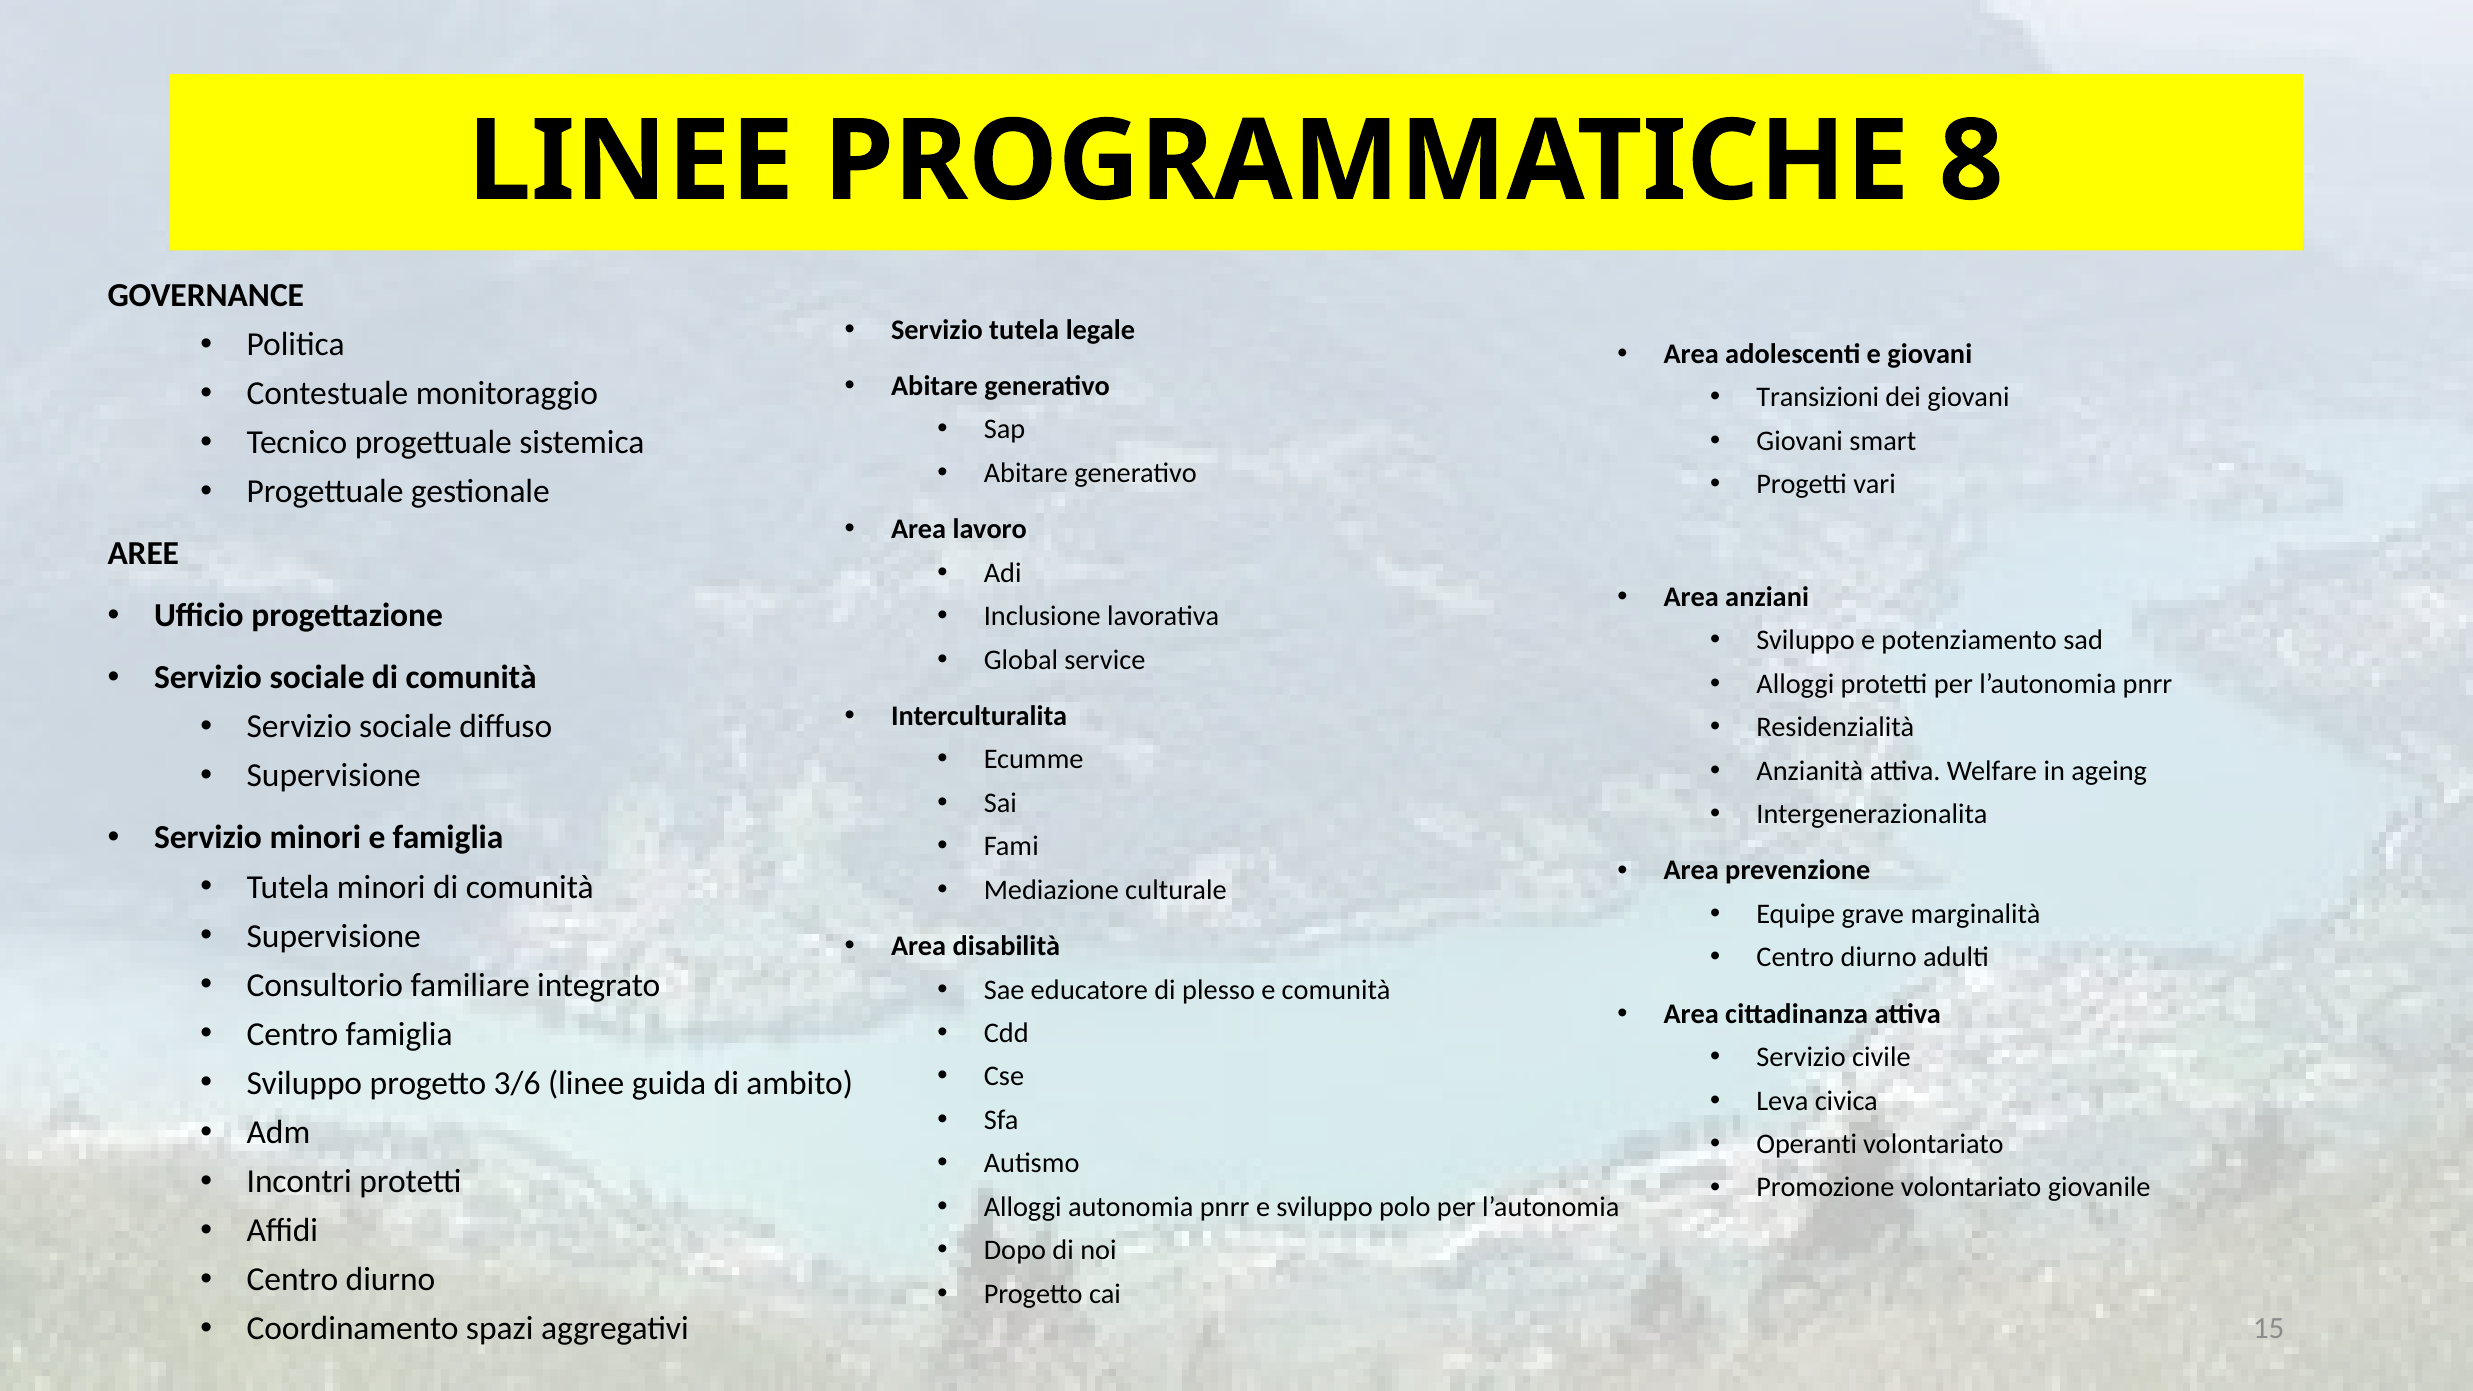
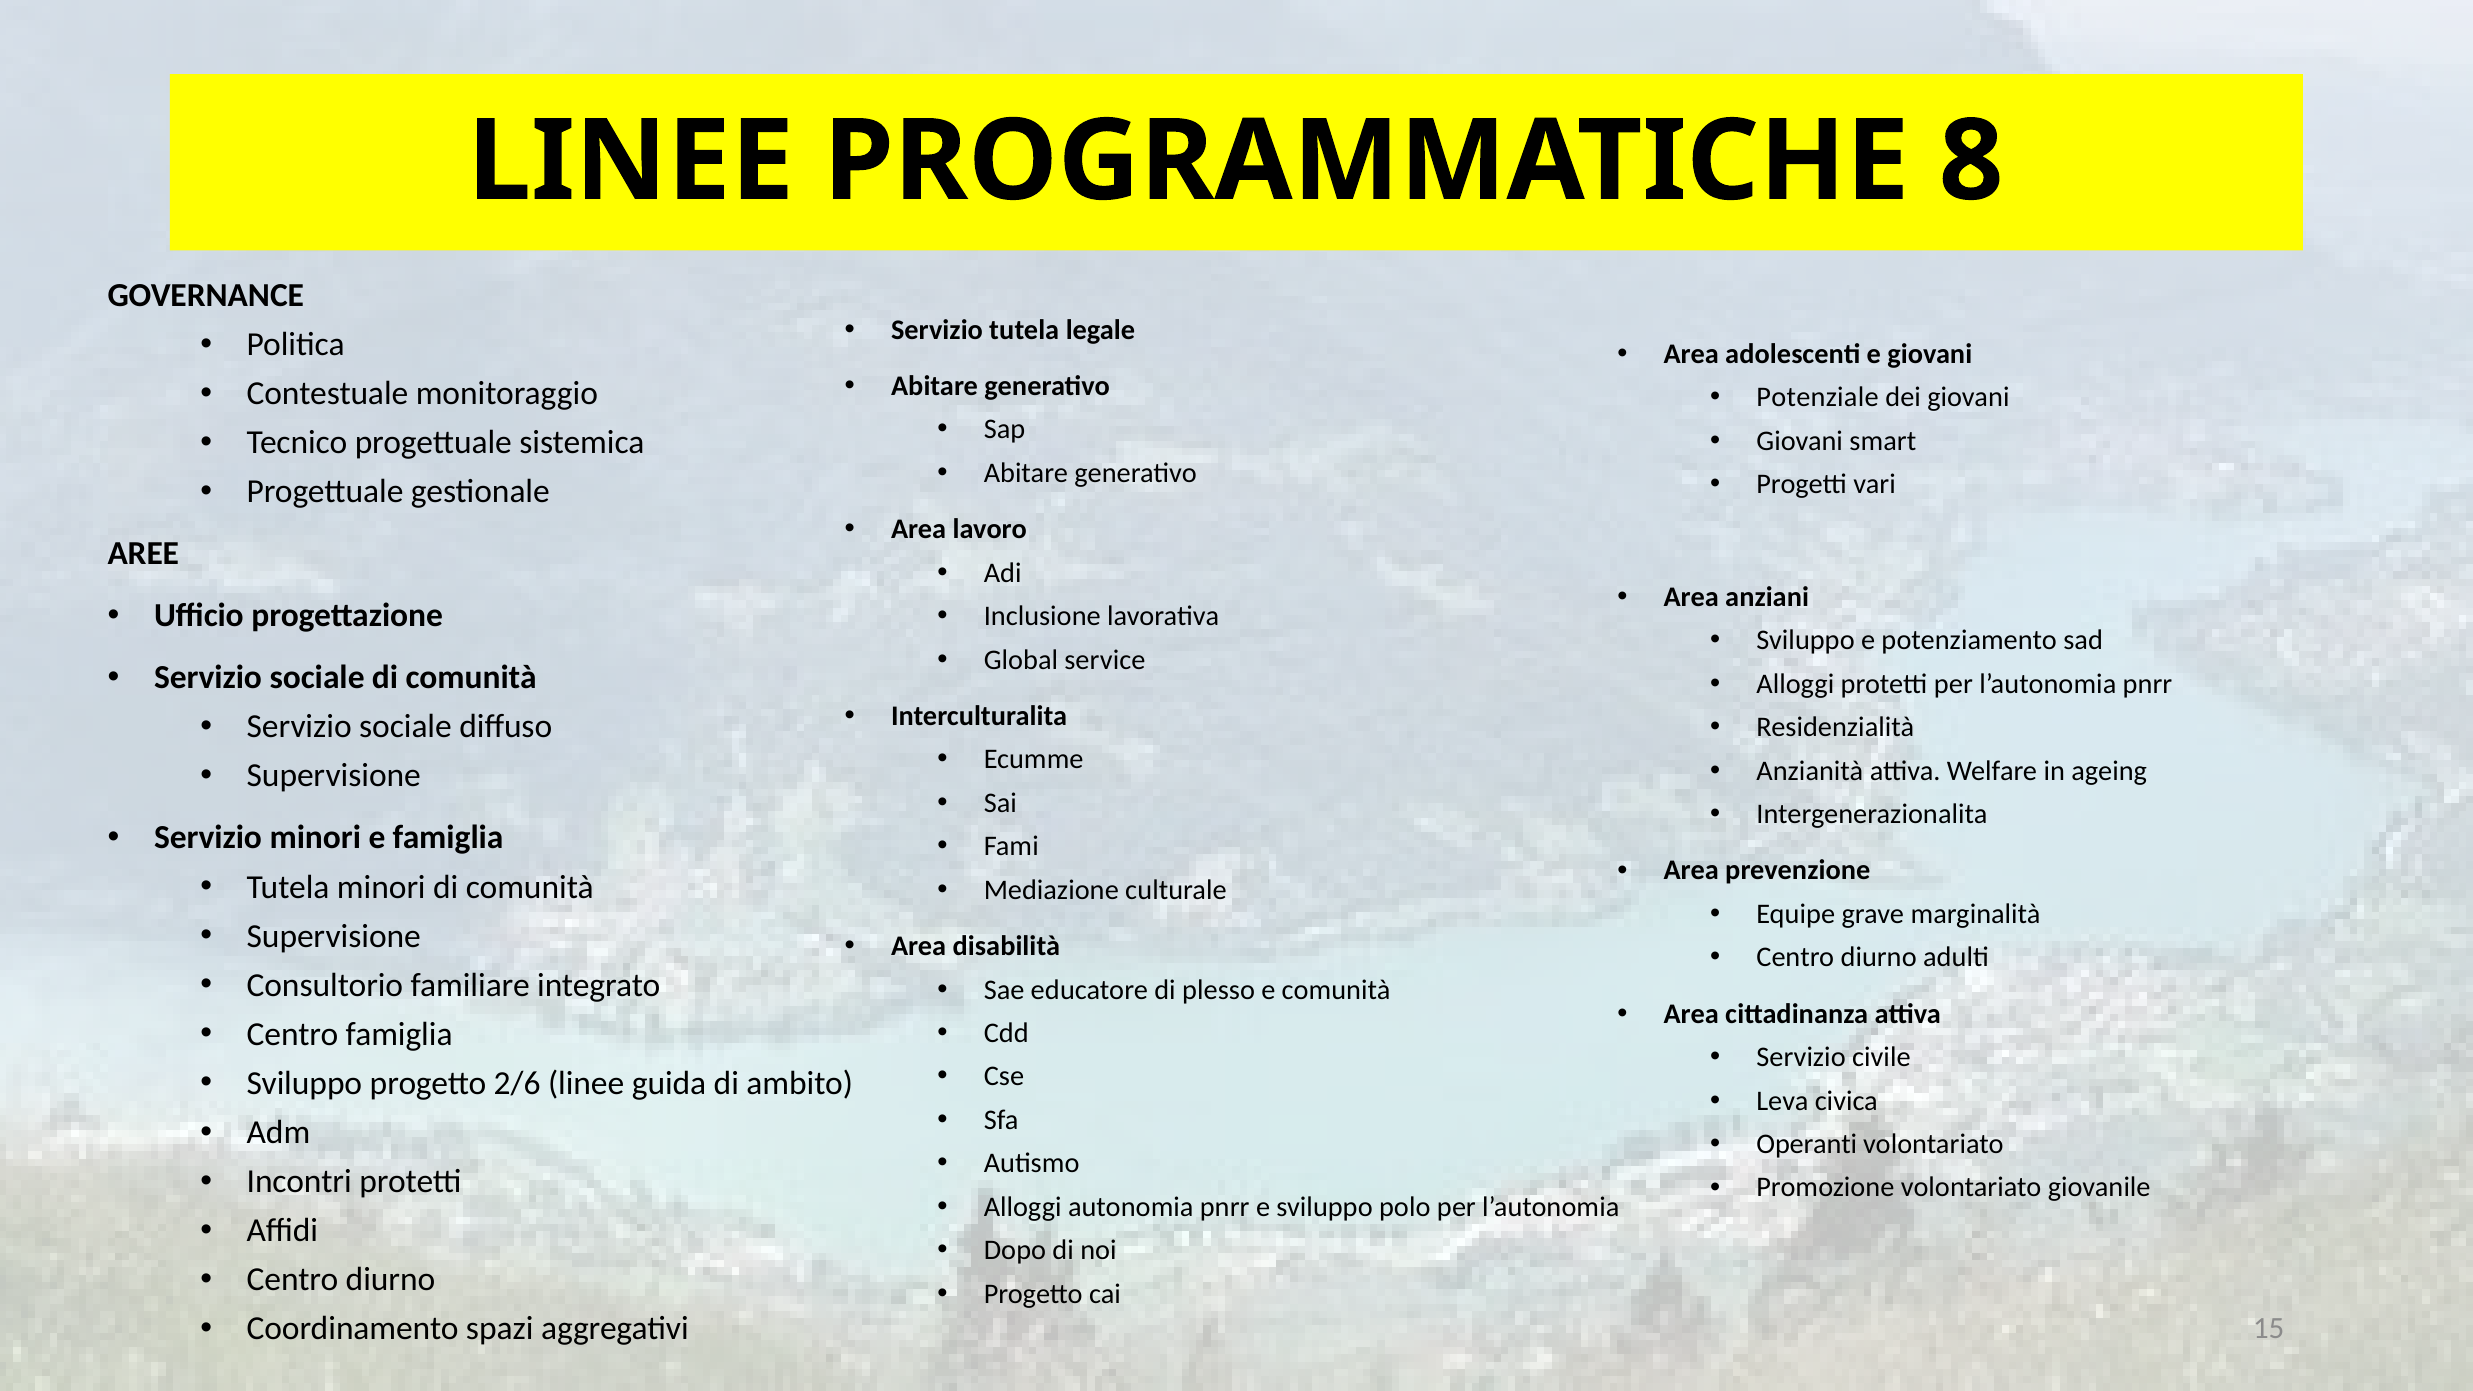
Transizioni: Transizioni -> Potenziale (1818, 397)
3/6: 3/6 -> 2/6 (517, 1083)
